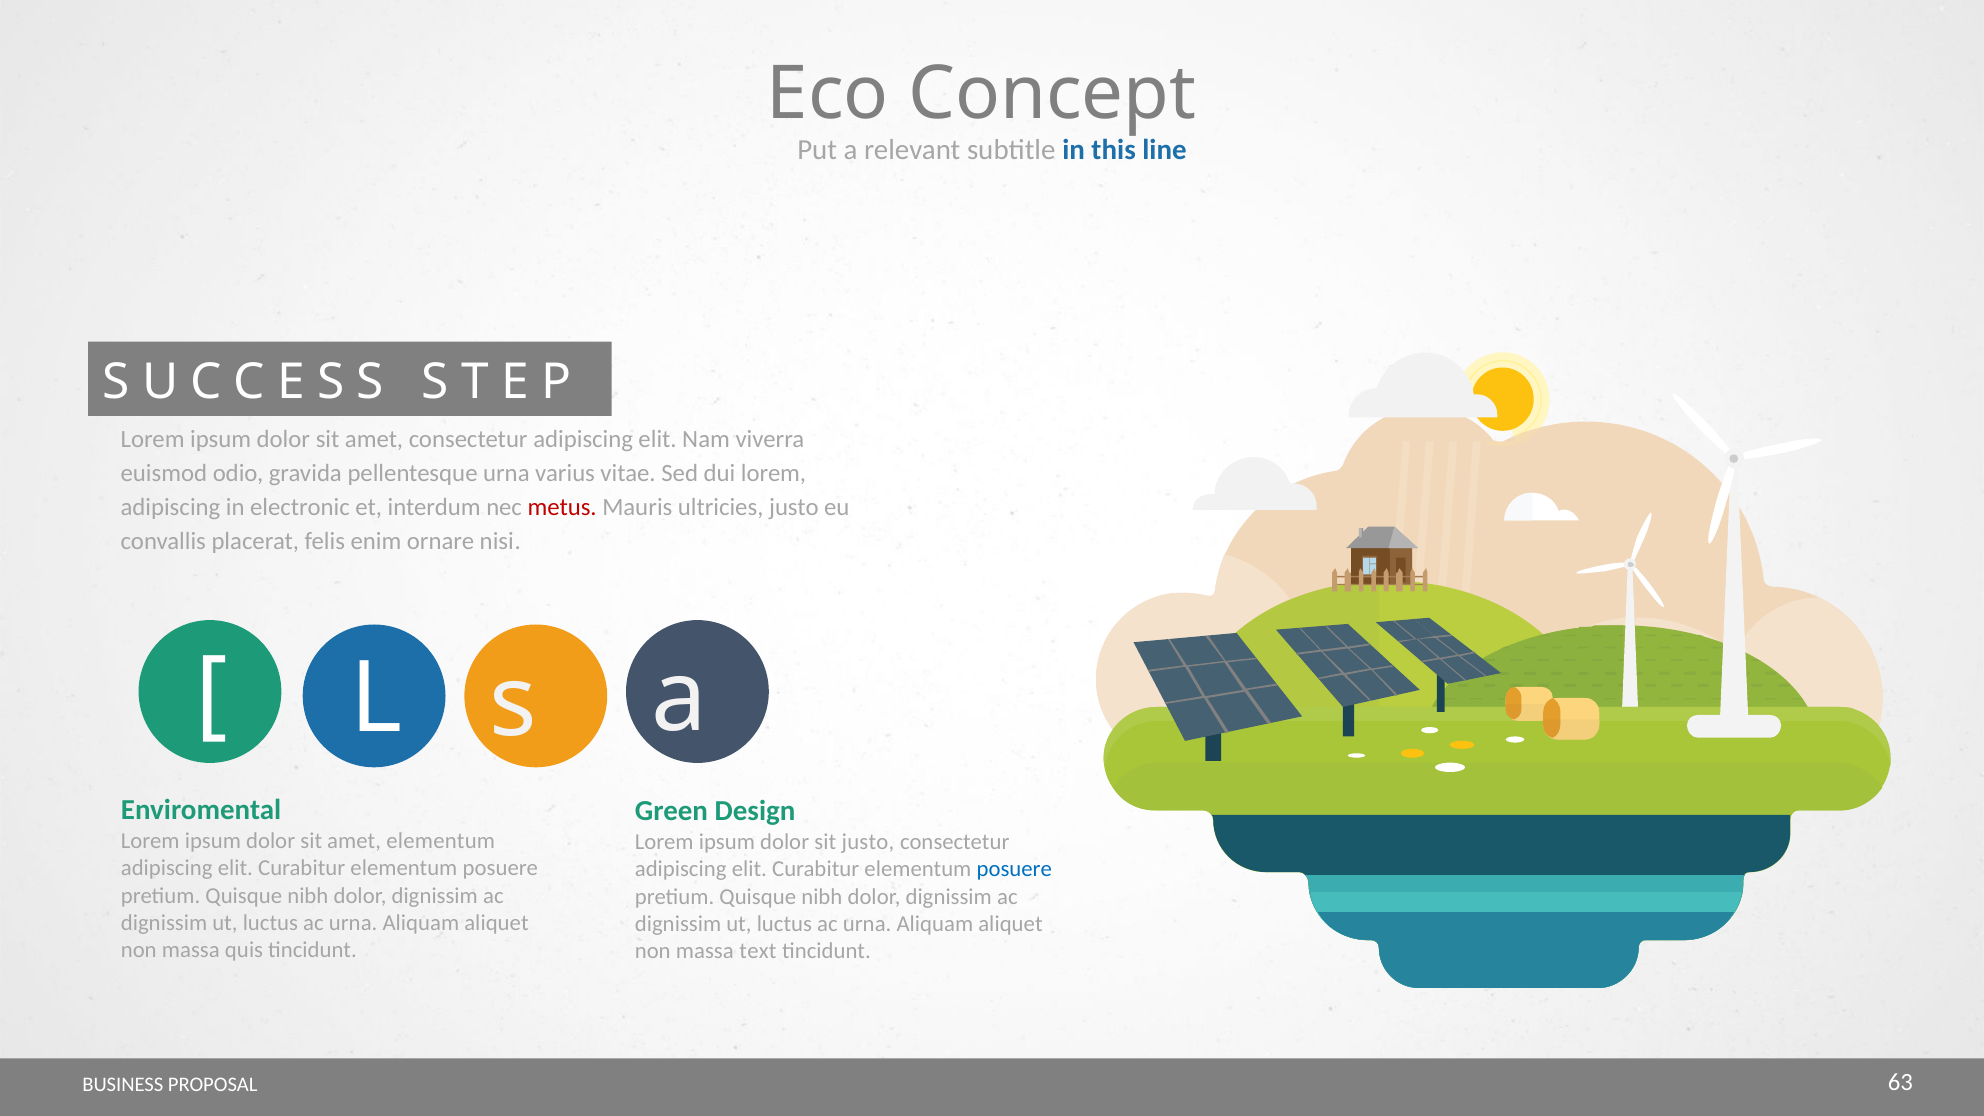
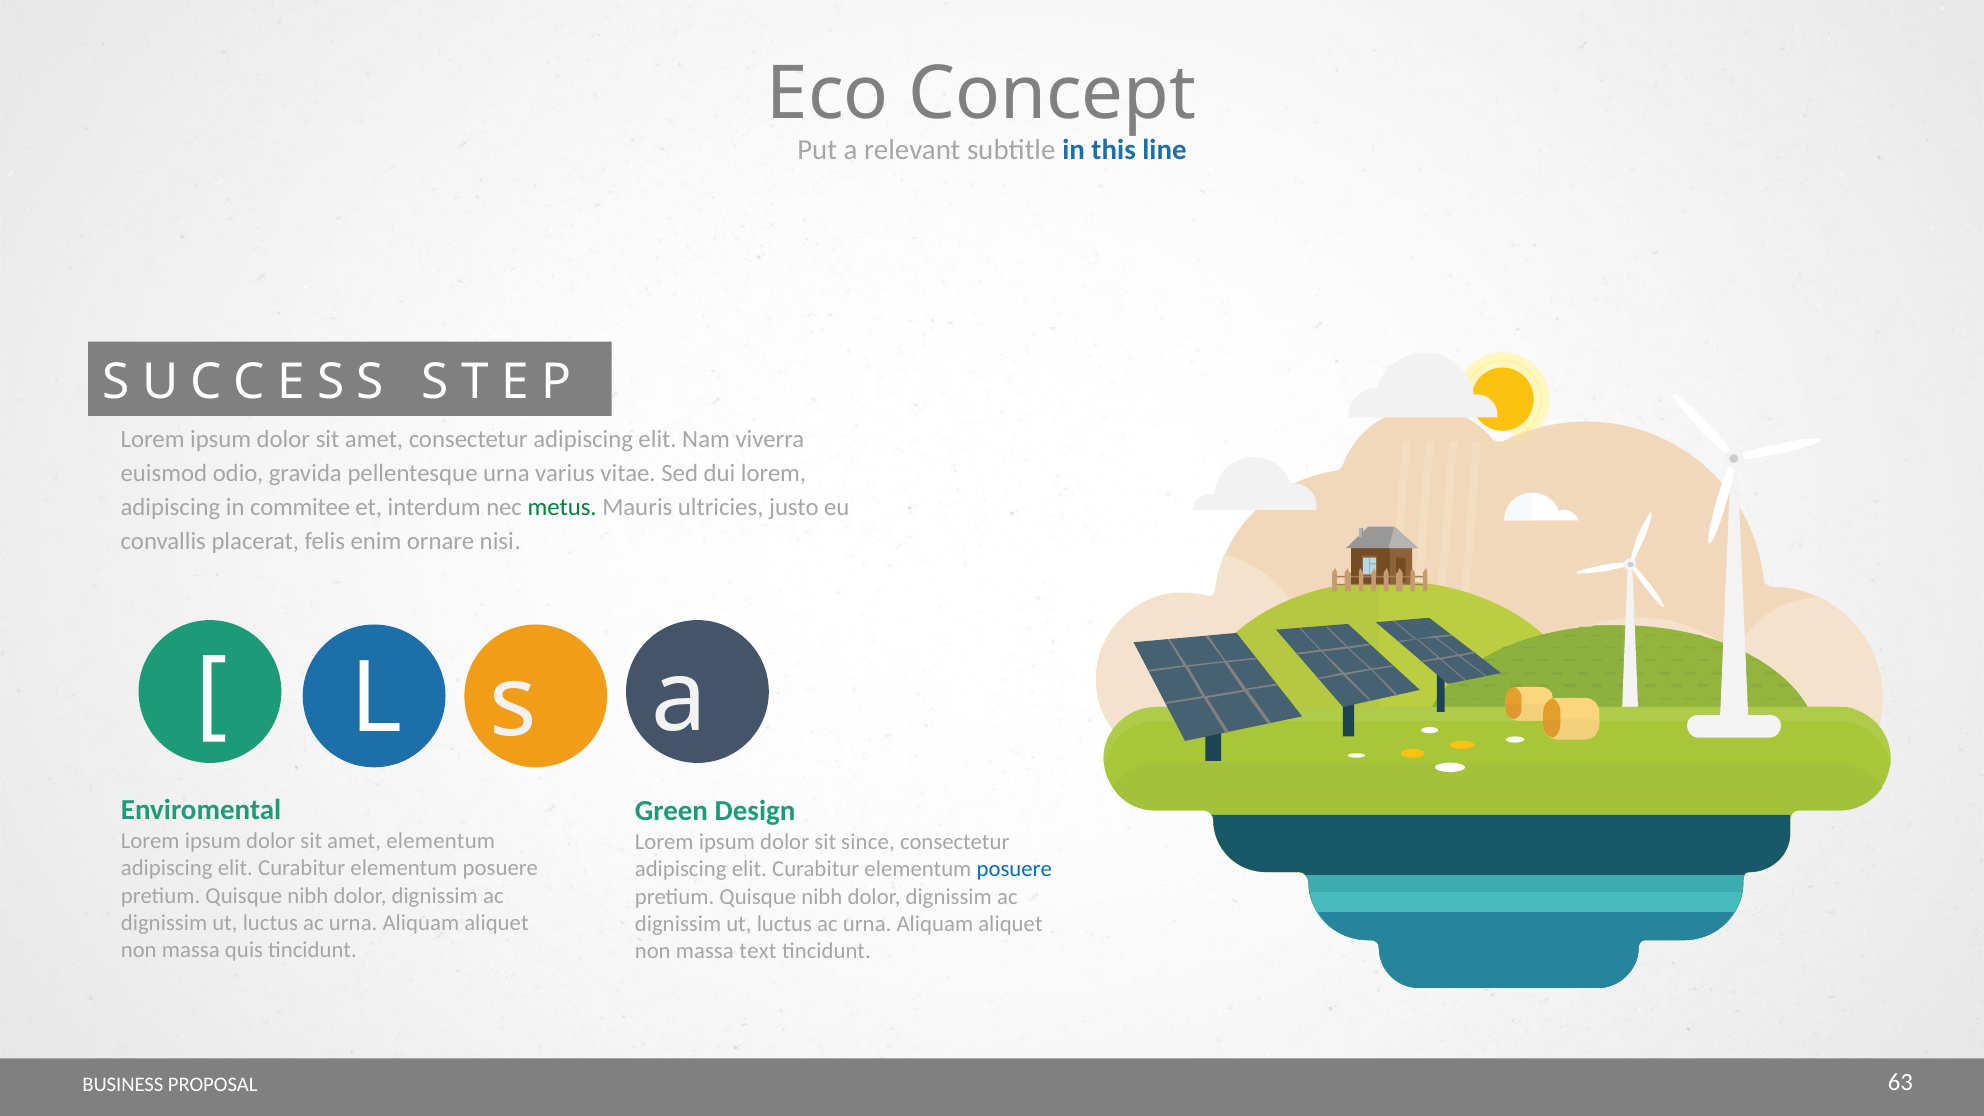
electronic: electronic -> commitee (300, 508)
metus colour: red -> green (562, 508)
sit justo: justo -> since (868, 842)
